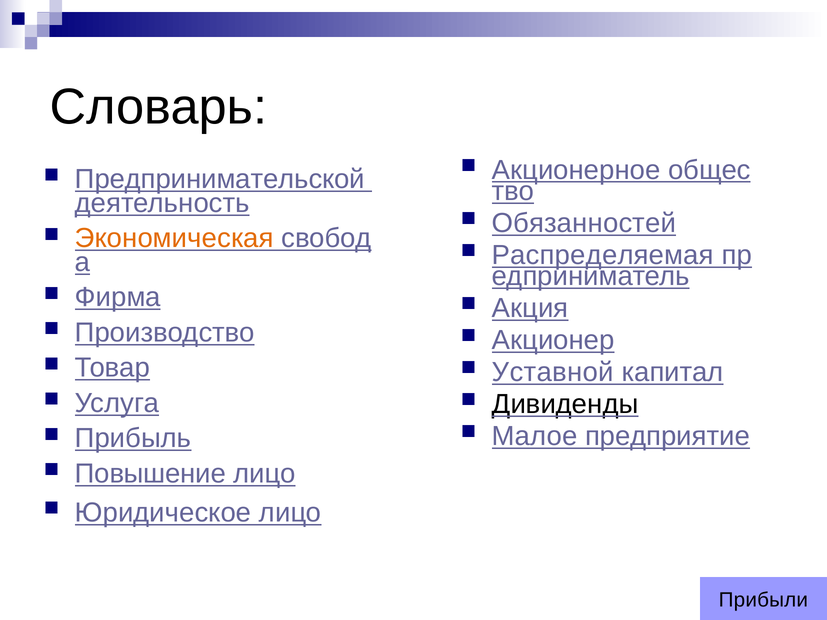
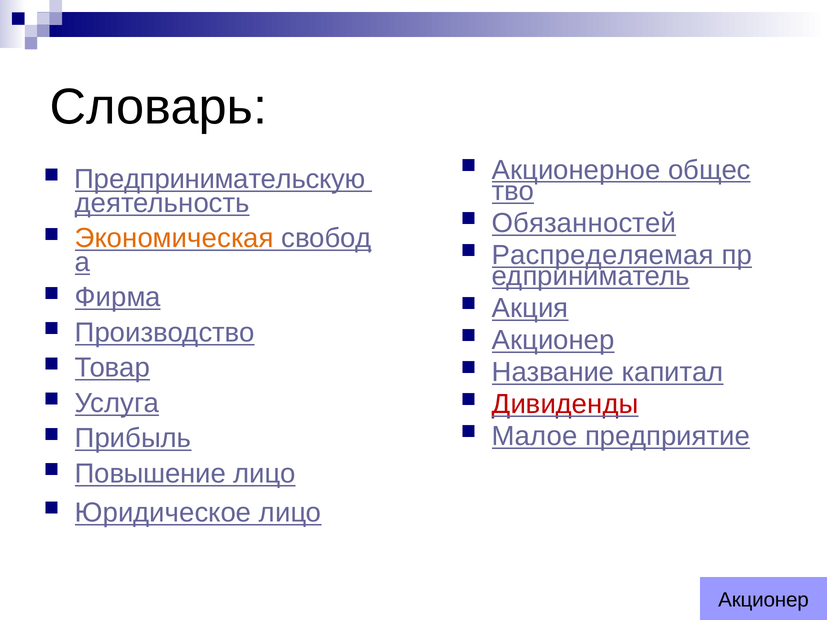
Предпринимательской: Предпринимательской -> Предпринимательскую (220, 179)
Уставной: Уставной -> Название (553, 372)
Дивиденды colour: black -> red (565, 404)
Прибыли: Прибыли -> Акционер (764, 600)
